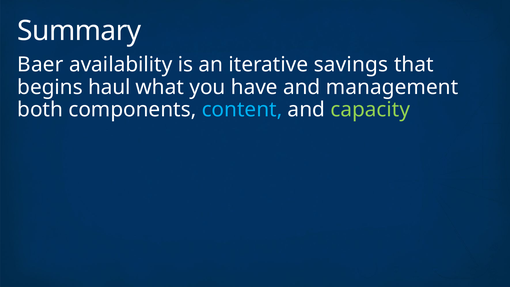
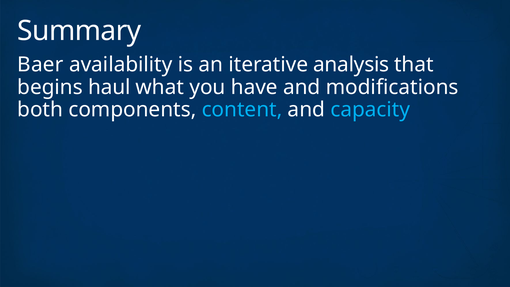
savings: savings -> analysis (351, 65)
management: management -> modifications (392, 87)
capacity colour: light green -> light blue (370, 110)
